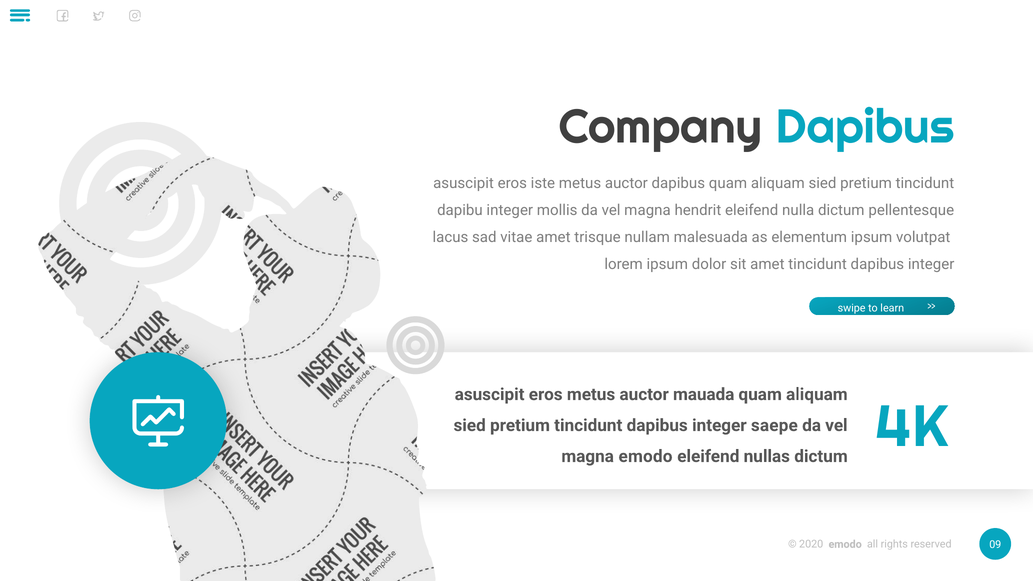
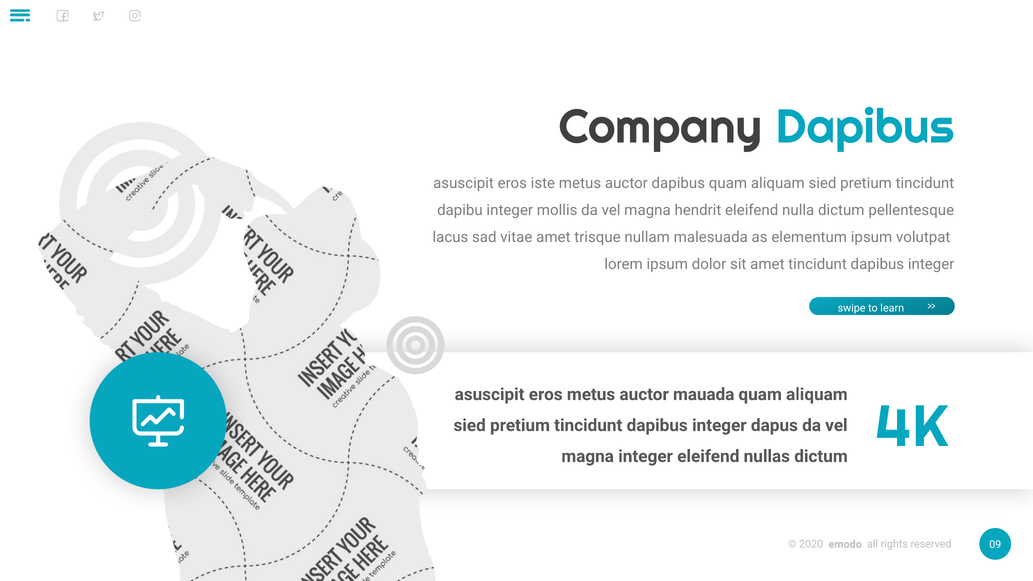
saepe: saepe -> dapus (774, 425)
magna emodo: emodo -> integer (646, 456)
